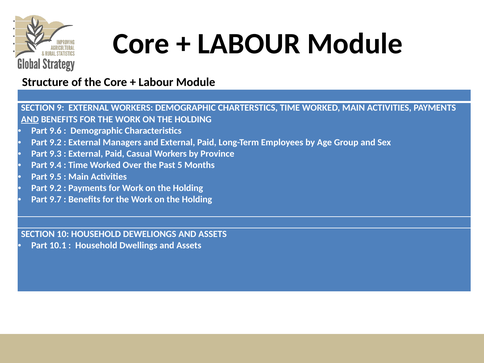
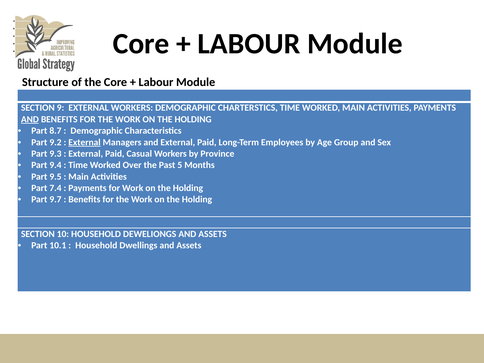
9.6: 9.6 -> 8.7 (55, 131)
External underline: none -> present (84, 142)
9.2: 9.2 -> 7.4 (55, 188)
